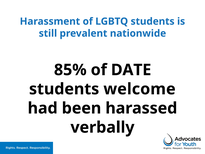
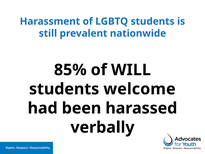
DATE: DATE -> WILL (131, 70)
